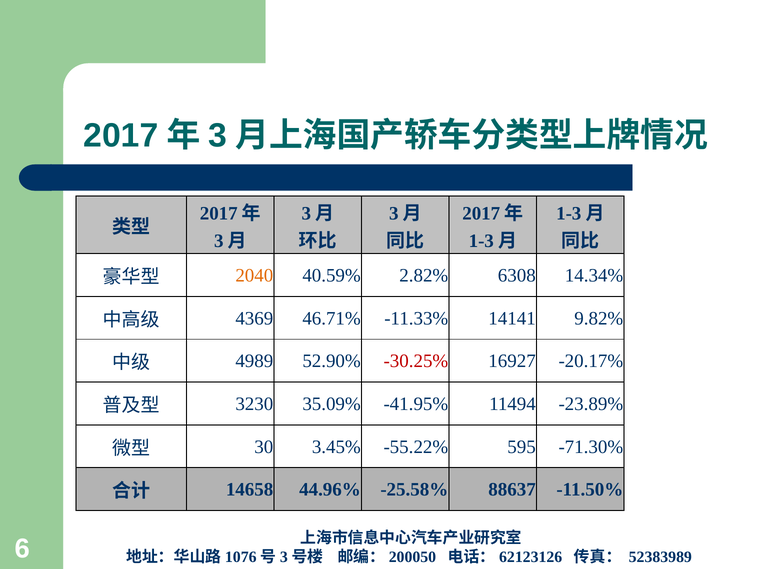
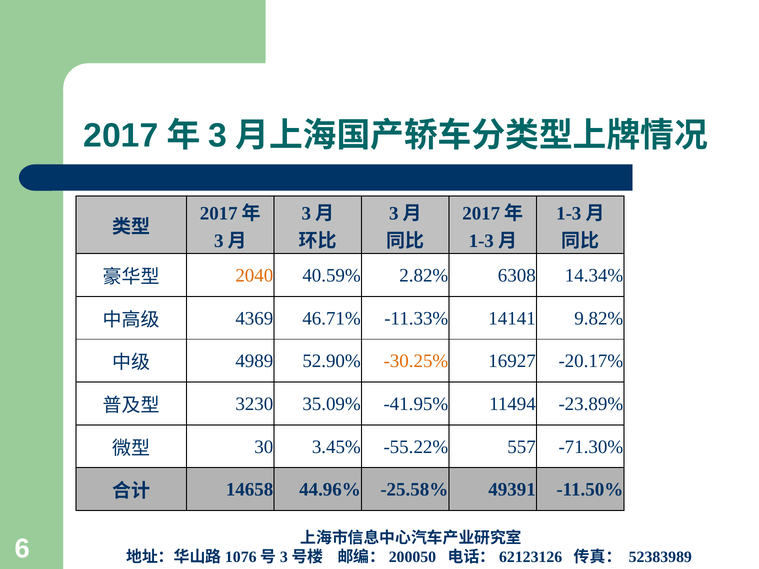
-30.25% colour: red -> orange (416, 361)
595: 595 -> 557 (522, 447)
88637: 88637 -> 49391 (512, 490)
